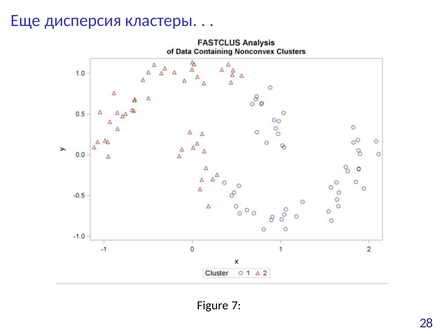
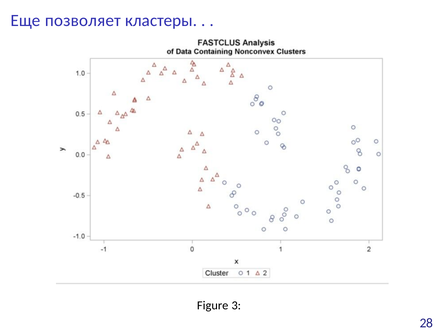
дисперсия: дисперсия -> позволяет (83, 20)
7: 7 -> 3 (236, 305)
